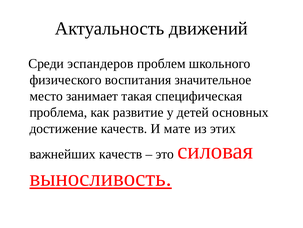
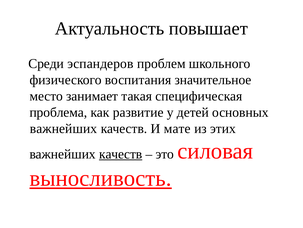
движений: движений -> повышает (208, 28)
достижение: достижение -> важнейших (63, 128)
качеств underline: none -> present (121, 154)
